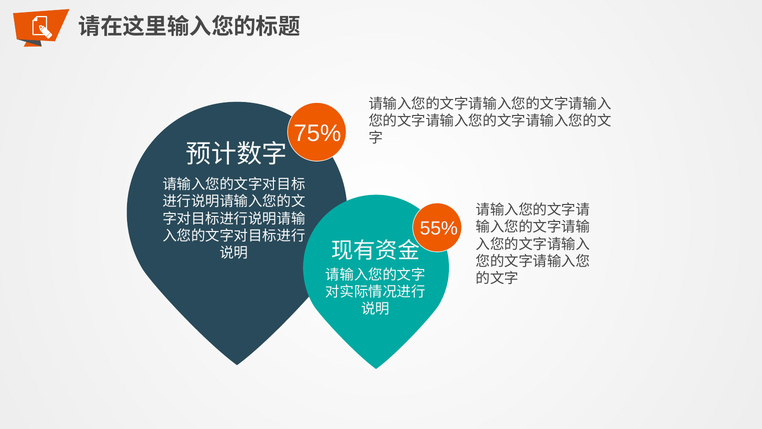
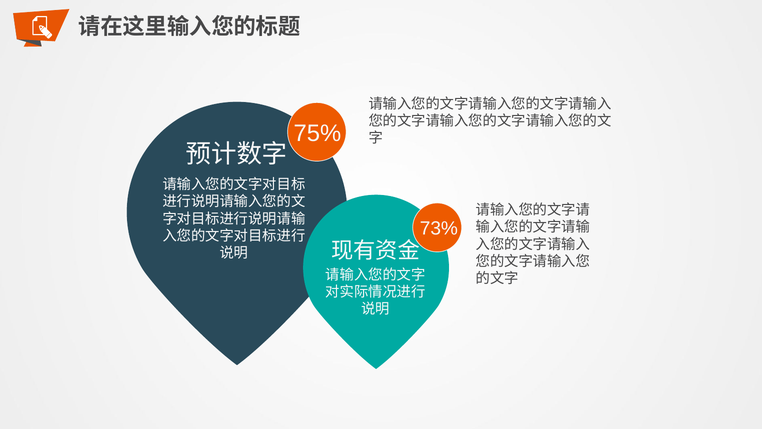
55%: 55% -> 73% (439, 228)
